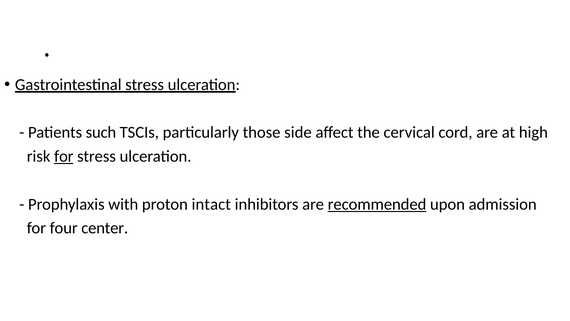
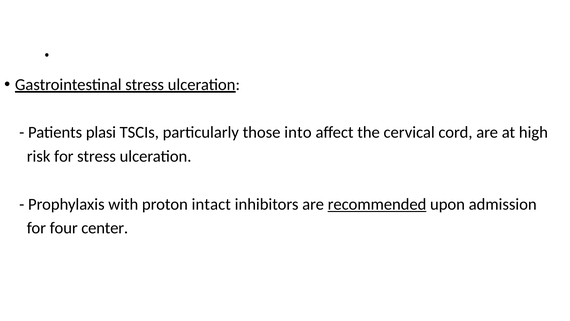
such: such -> plasi (101, 132)
side: side -> into (298, 132)
for underline: present -> none (64, 156)
